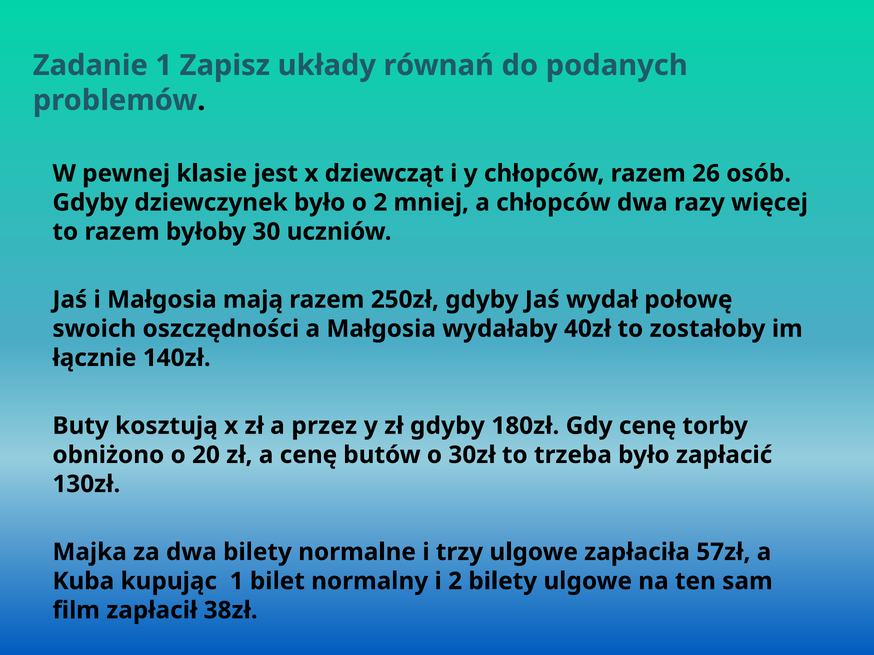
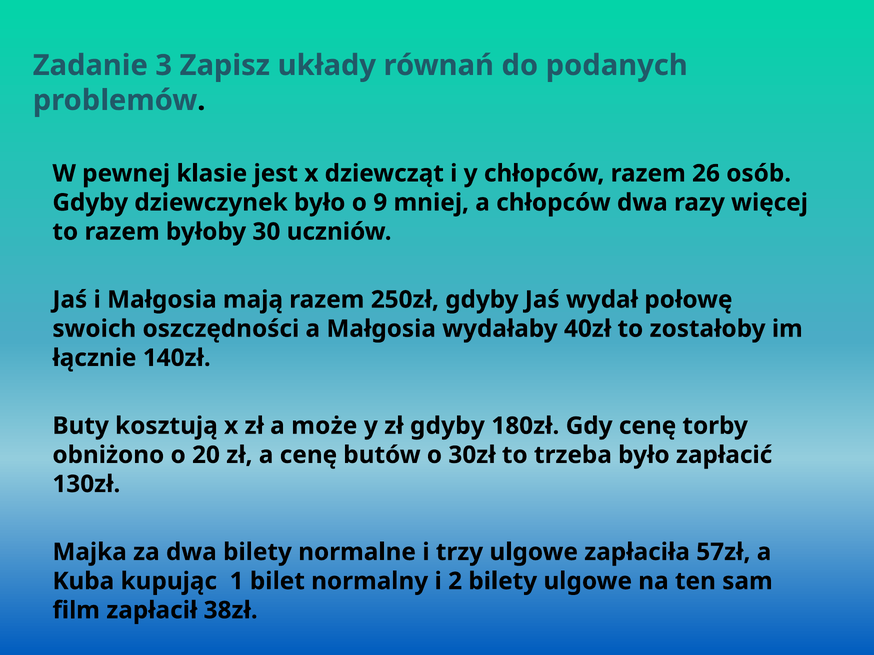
Zadanie 1: 1 -> 3 (164, 65)
o 2: 2 -> 9 (380, 203)
przez: przez -> może (324, 426)
